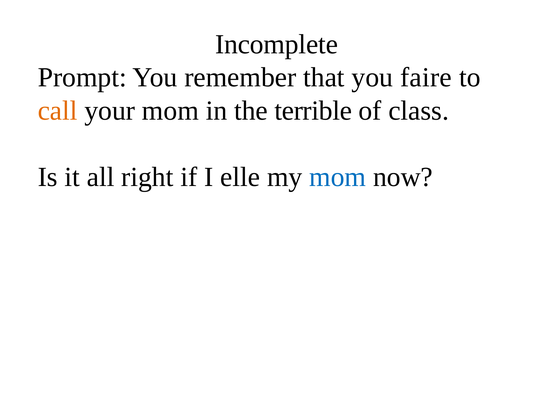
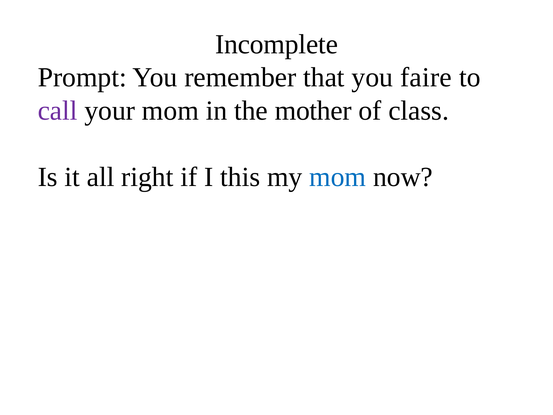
call colour: orange -> purple (58, 111)
terrible: terrible -> mother (313, 111)
elle: elle -> this (240, 177)
